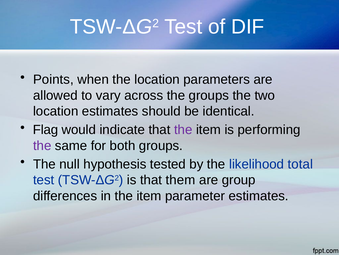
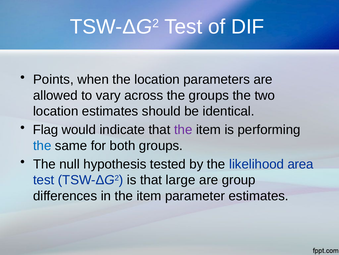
the colour: purple -> blue (42, 145)
total: total -> area (300, 164)
them: them -> large (181, 180)
